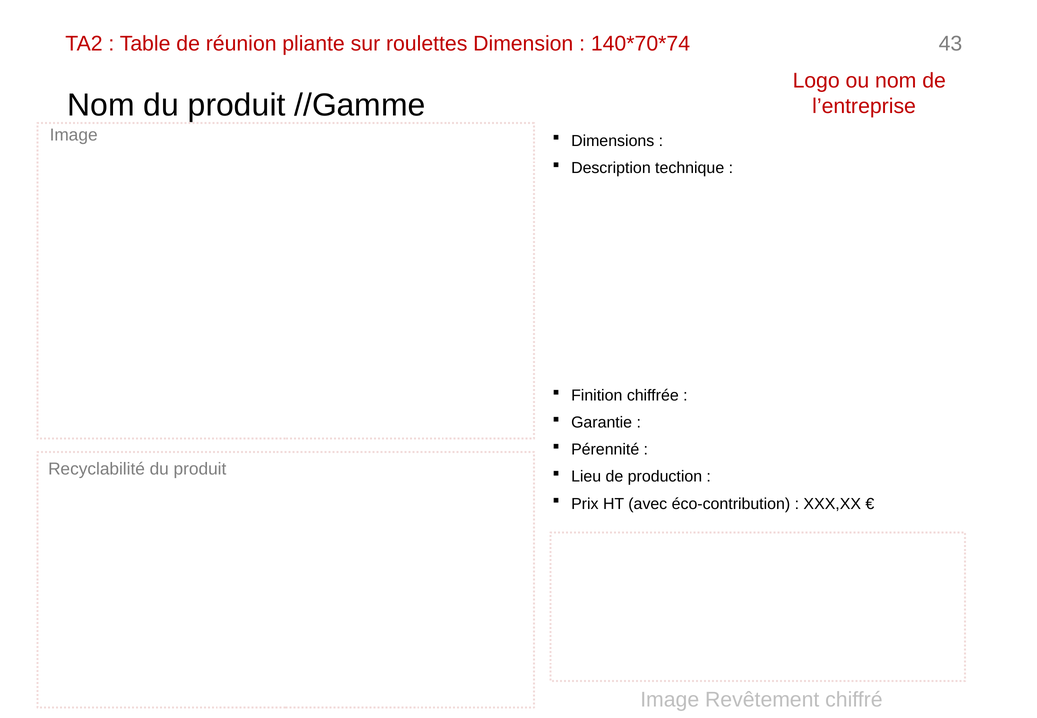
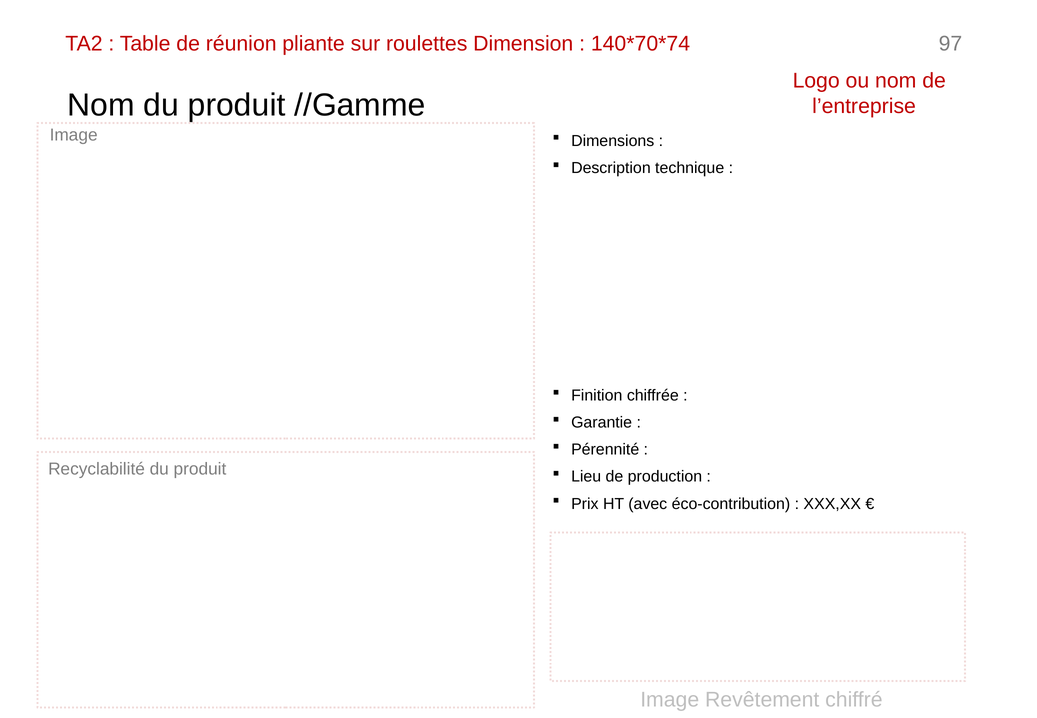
43: 43 -> 97 (950, 44)
